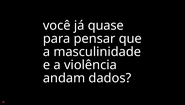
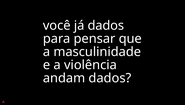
já quase: quase -> dados (106, 26)
